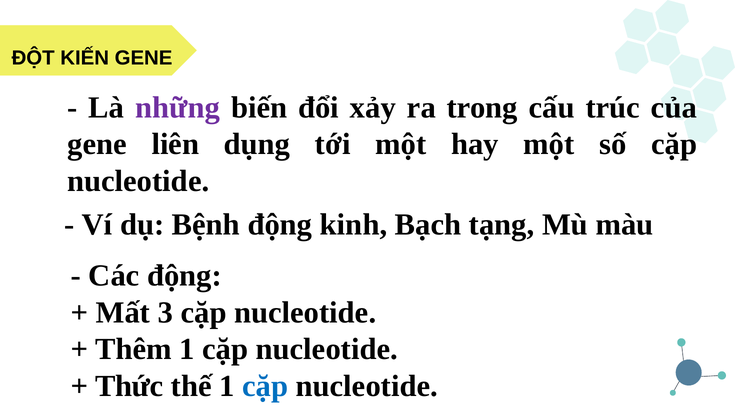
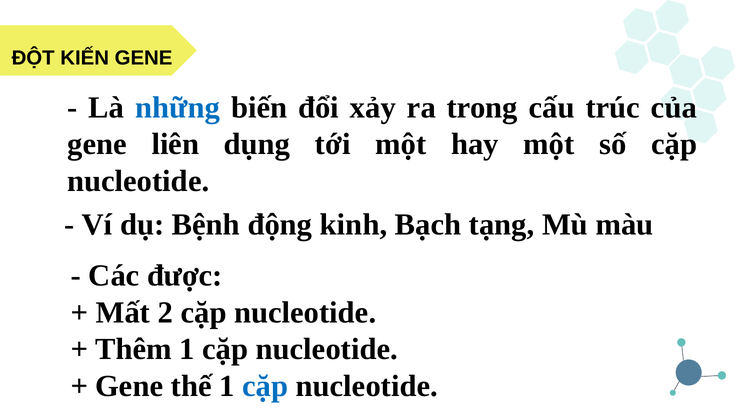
những colour: purple -> blue (178, 107)
Các động: động -> được (185, 275)
3: 3 -> 2 (165, 312)
Thức: Thức -> Gene (129, 386)
